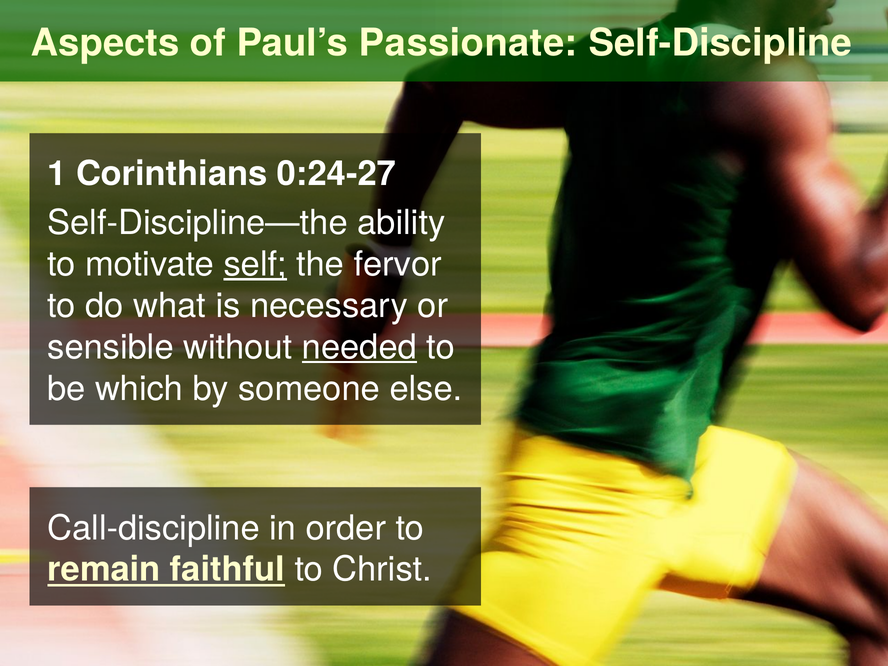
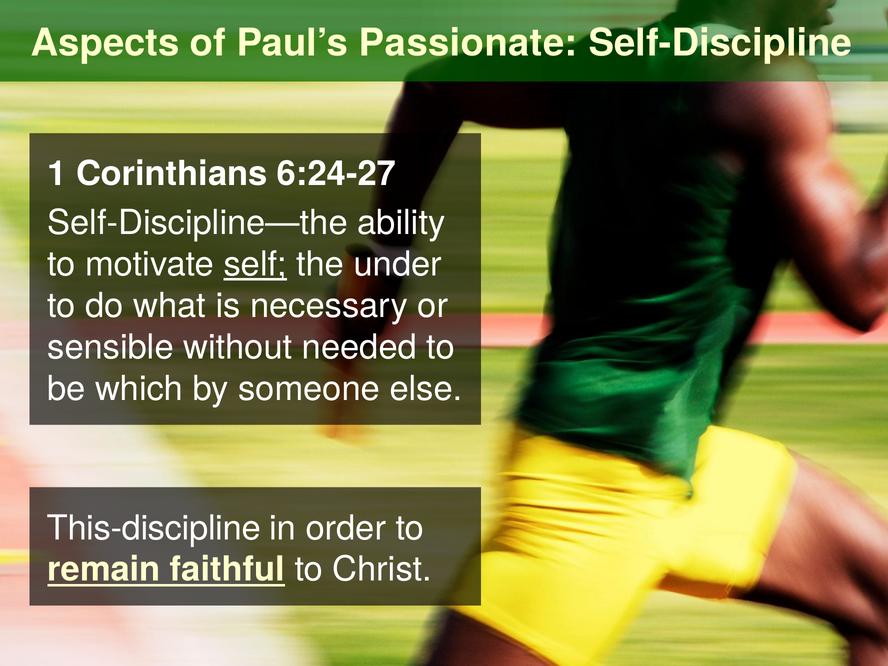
0:24-27: 0:24-27 -> 6:24-27 (336, 174)
fervor: fervor -> under (398, 264)
needed underline: present -> none (359, 347)
Call-discipline: Call-discipline -> This-discipline (154, 528)
